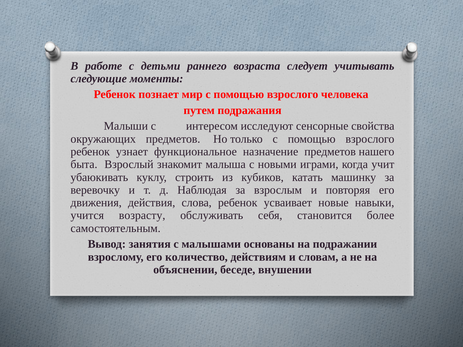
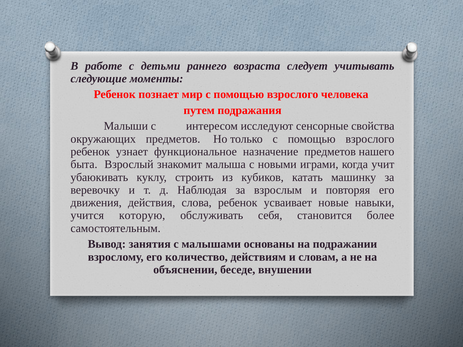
возрасту: возрасту -> которую (142, 216)
